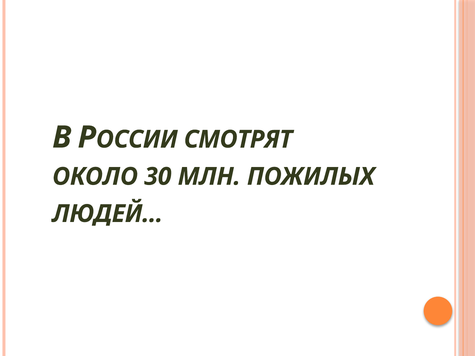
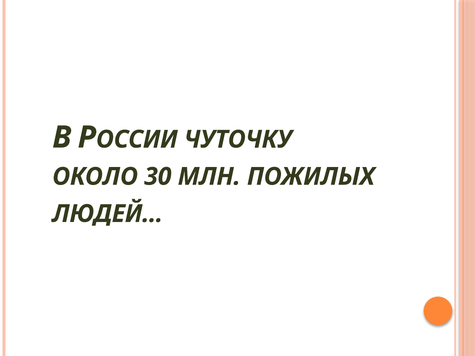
СМОТРЯТ: СМОТРЯТ -> ЧУТОЧКУ (238, 140)
